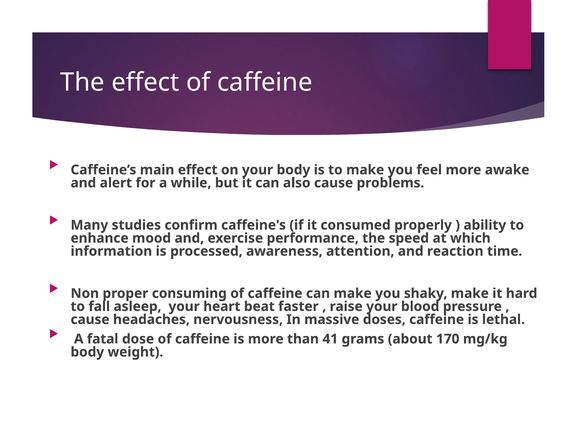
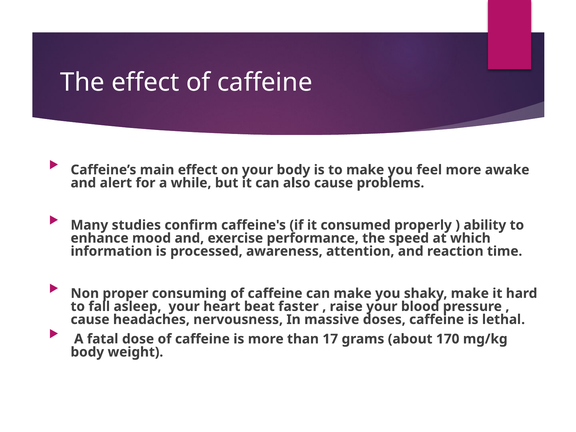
41: 41 -> 17 (330, 339)
